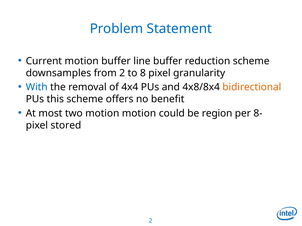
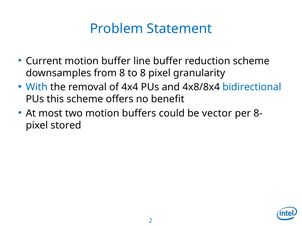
from 2: 2 -> 8 (122, 73)
bidirectional colour: orange -> blue (252, 87)
motion motion: motion -> buffers (139, 113)
region: region -> vector (217, 113)
